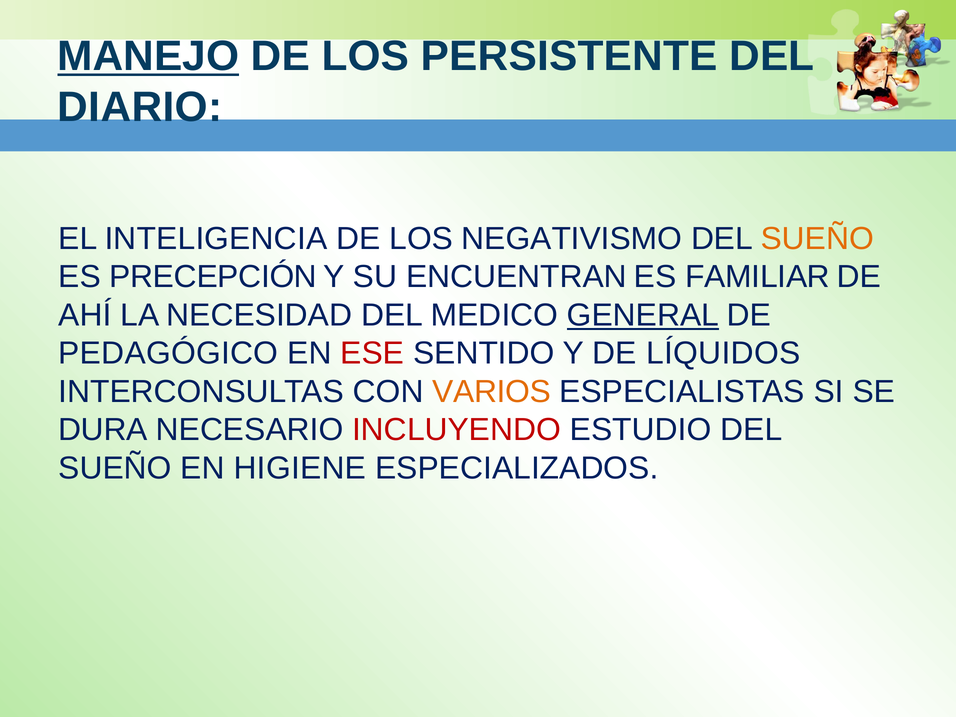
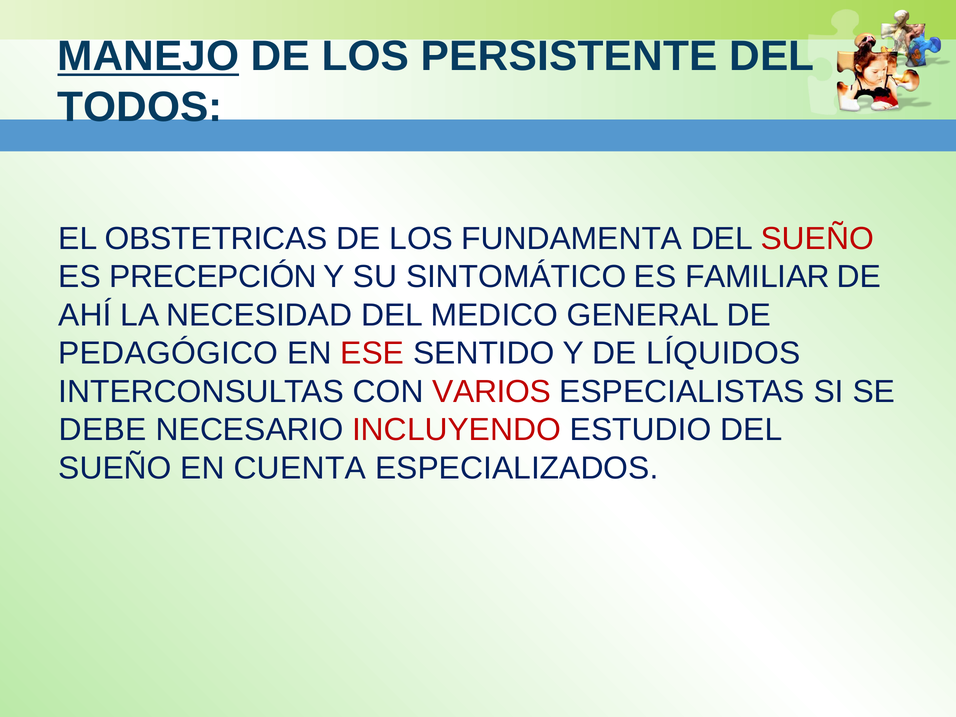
DIARIO: DIARIO -> TODOS (140, 107)
INTELIGENCIA: INTELIGENCIA -> OBSTETRICAS (216, 239)
NEGATIVISMO: NEGATIVISMO -> FUNDAMENTA (572, 239)
SUEÑO colour: orange -> red (817, 239)
ENCUENTRAN: ENCUENTRAN -> SINTOMÁTICO (516, 277)
GENERAL underline: present -> none (643, 315)
VARIOS colour: orange -> red (492, 392)
DURA: DURA -> DEBE (103, 430)
HIGIENE: HIGIENE -> CUENTA (300, 468)
